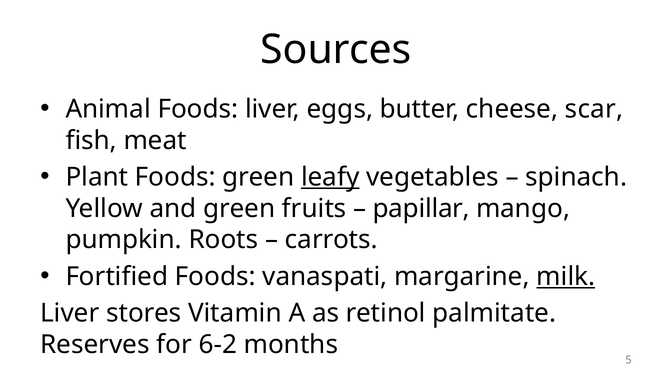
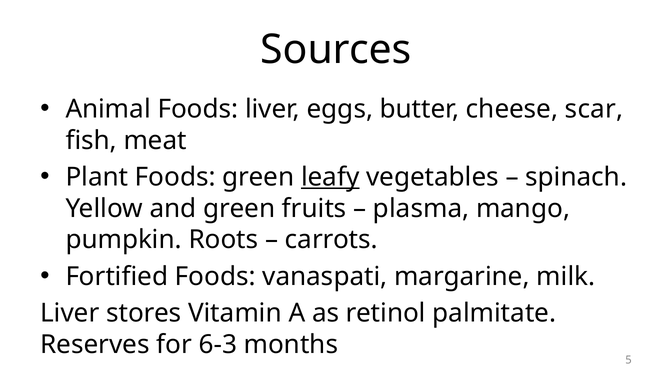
papillar: papillar -> plasma (421, 208)
milk underline: present -> none (566, 276)
6-2: 6-2 -> 6-3 (218, 344)
